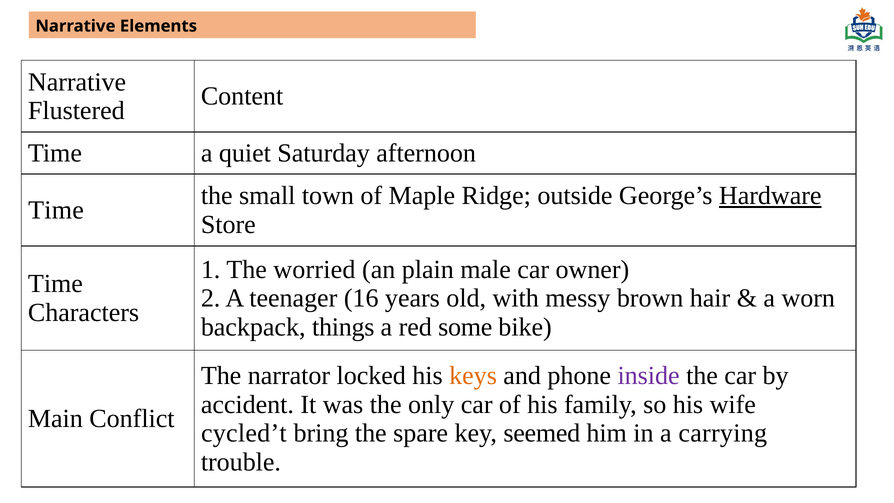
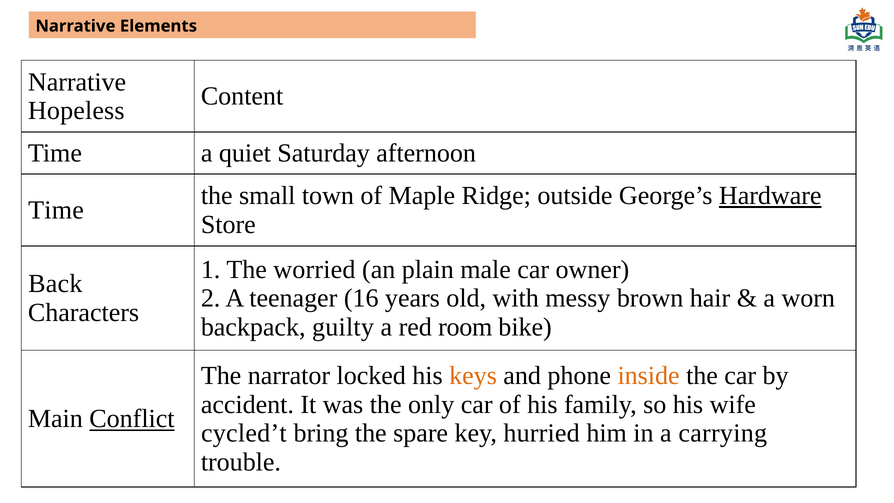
Flustered: Flustered -> Hopeless (76, 111)
Time: Time -> Back (55, 284)
things: things -> guilty (343, 327)
some: some -> room (465, 327)
inside colour: purple -> orange (649, 375)
Conflict underline: none -> present (132, 419)
seemed: seemed -> hurried (542, 433)
